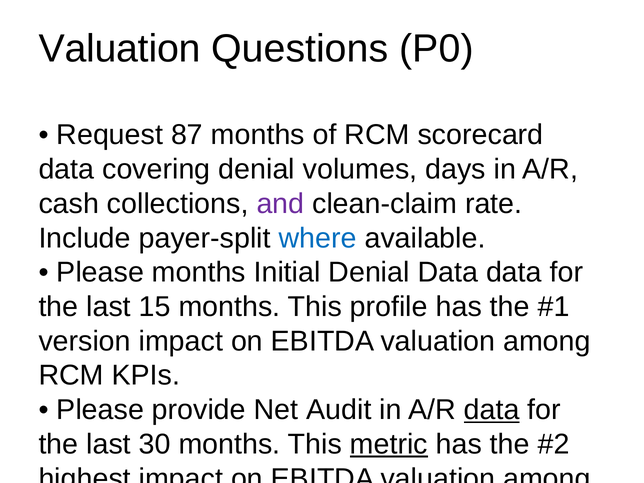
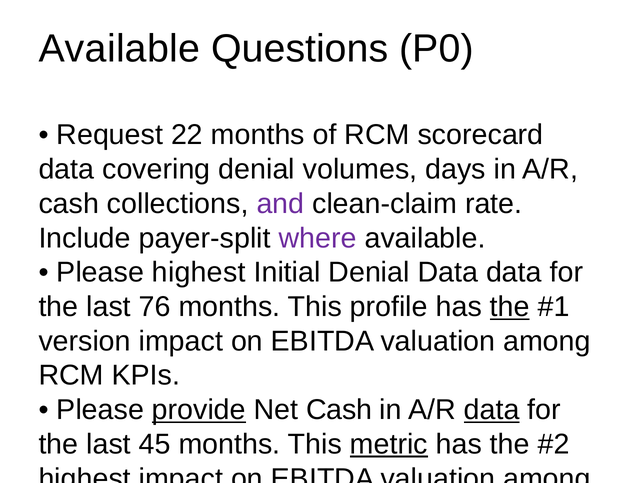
Valuation: Valuation -> Available (119, 49)
87: 87 -> 22 (187, 135)
where colour: blue -> purple (318, 238)
Please months: months -> highest (199, 272)
15: 15 -> 76 (155, 307)
the underline: none -> present (510, 307)
provide underline: none -> present (199, 410)
Net Audit: Audit -> Cash (339, 410)
30: 30 -> 45 (155, 444)
